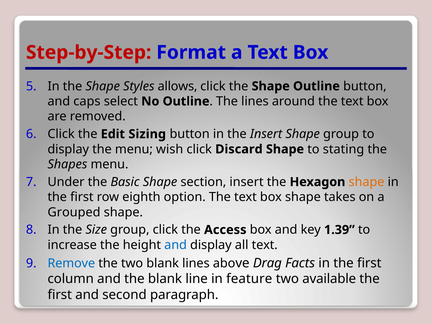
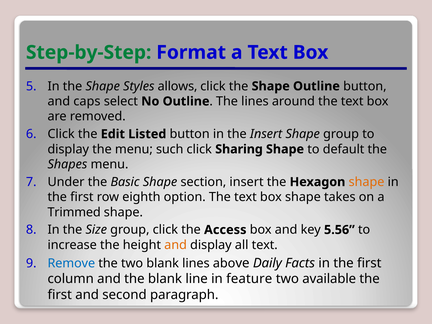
Step-by-Step colour: red -> green (89, 52)
Sizing: Sizing -> Listed (147, 134)
wish: wish -> such (170, 149)
Discard: Discard -> Sharing (239, 149)
stating: stating -> default (344, 149)
Grouped: Grouped -> Trimmed (74, 212)
1.39: 1.39 -> 5.56 (339, 230)
and colour: blue -> orange (176, 245)
Drag: Drag -> Daily (267, 263)
